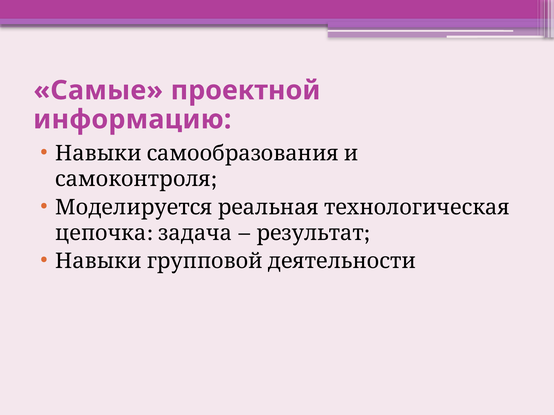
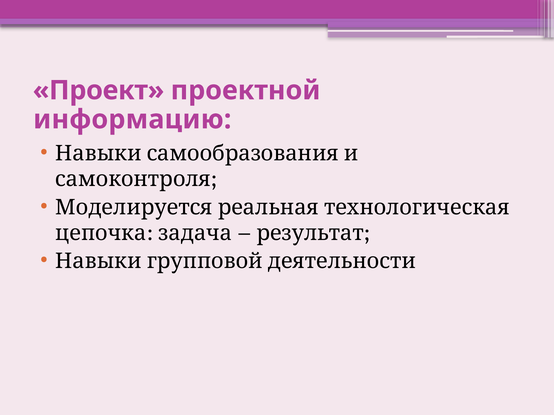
Самые: Самые -> Проект (99, 91)
